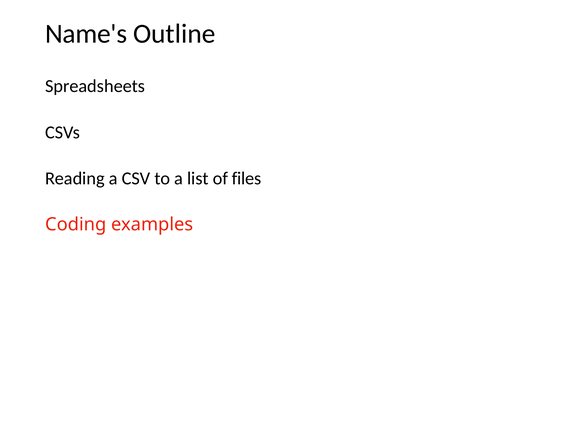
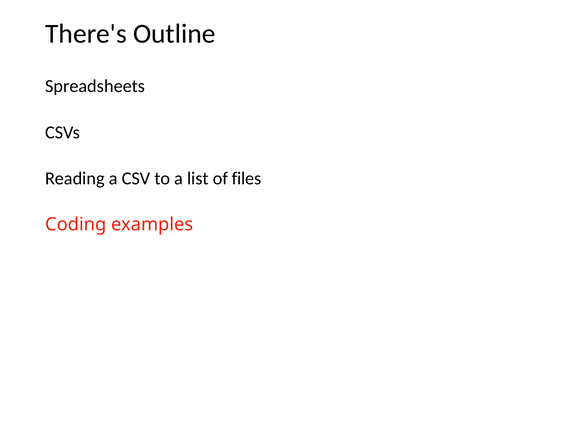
Name's: Name's -> There's (86, 34)
